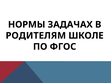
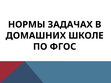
РОДИТЕЛЯМ: РОДИТЕЛЯМ -> ДОМАШНИХ (36, 36)
